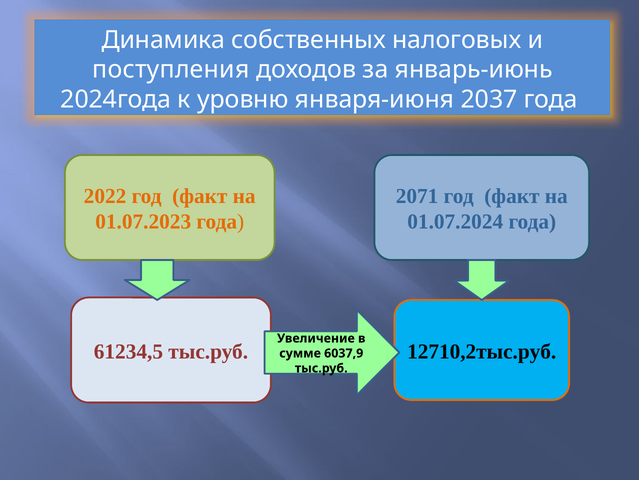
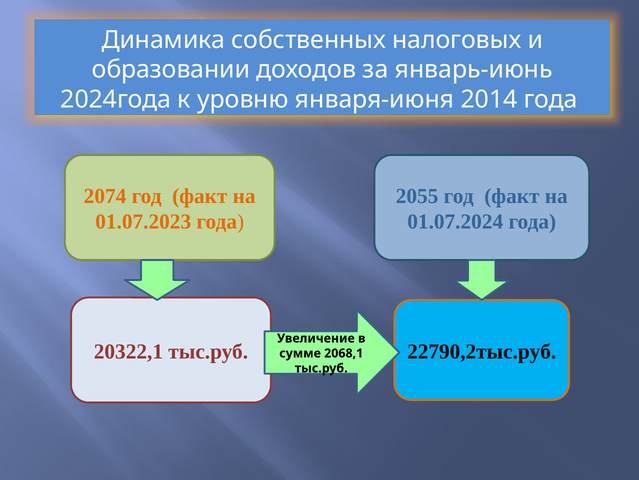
поступления: поступления -> образовании (171, 70)
2037: 2037 -> 2014 (489, 99)
2022: 2022 -> 2074 (105, 196)
2071: 2071 -> 2055 (417, 196)
61234,5: 61234,5 -> 20322,1 (128, 351)
12710,2тыс.руб: 12710,2тыс.руб -> 22790,2тыс.руб (482, 351)
6037,9: 6037,9 -> 2068,1 (344, 353)
